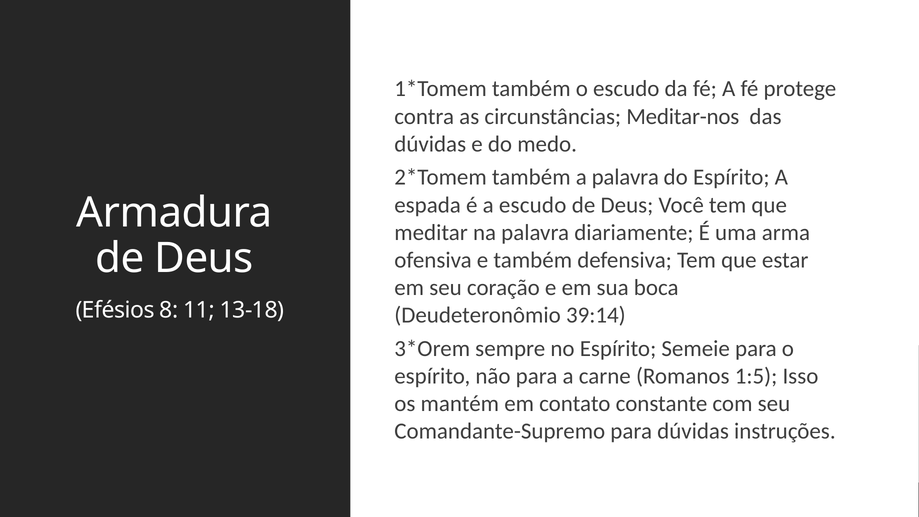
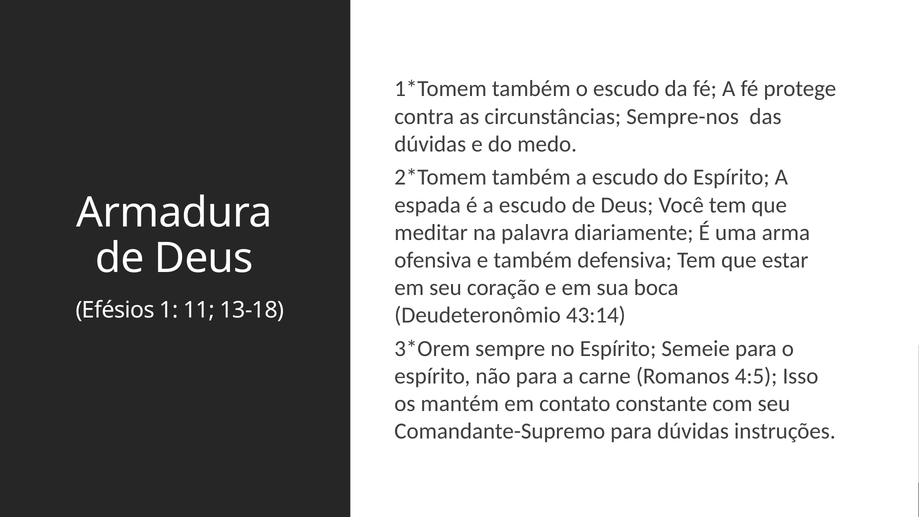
Meditar-nos: Meditar-nos -> Sempre-nos (683, 116)
também a palavra: palavra -> escudo (625, 177)
8: 8 -> 1 (169, 310)
39:14: 39:14 -> 43:14 (596, 315)
1:5: 1:5 -> 4:5 (756, 376)
